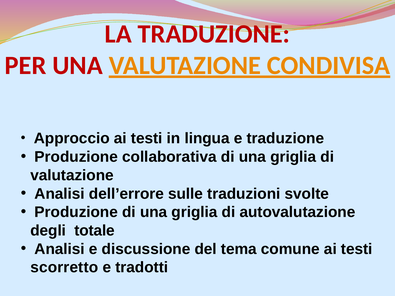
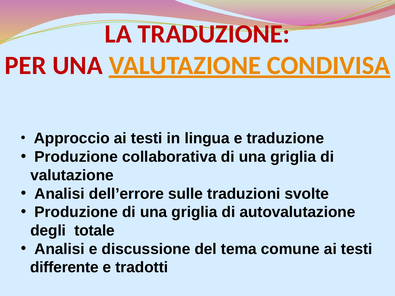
scorretto: scorretto -> differente (64, 268)
